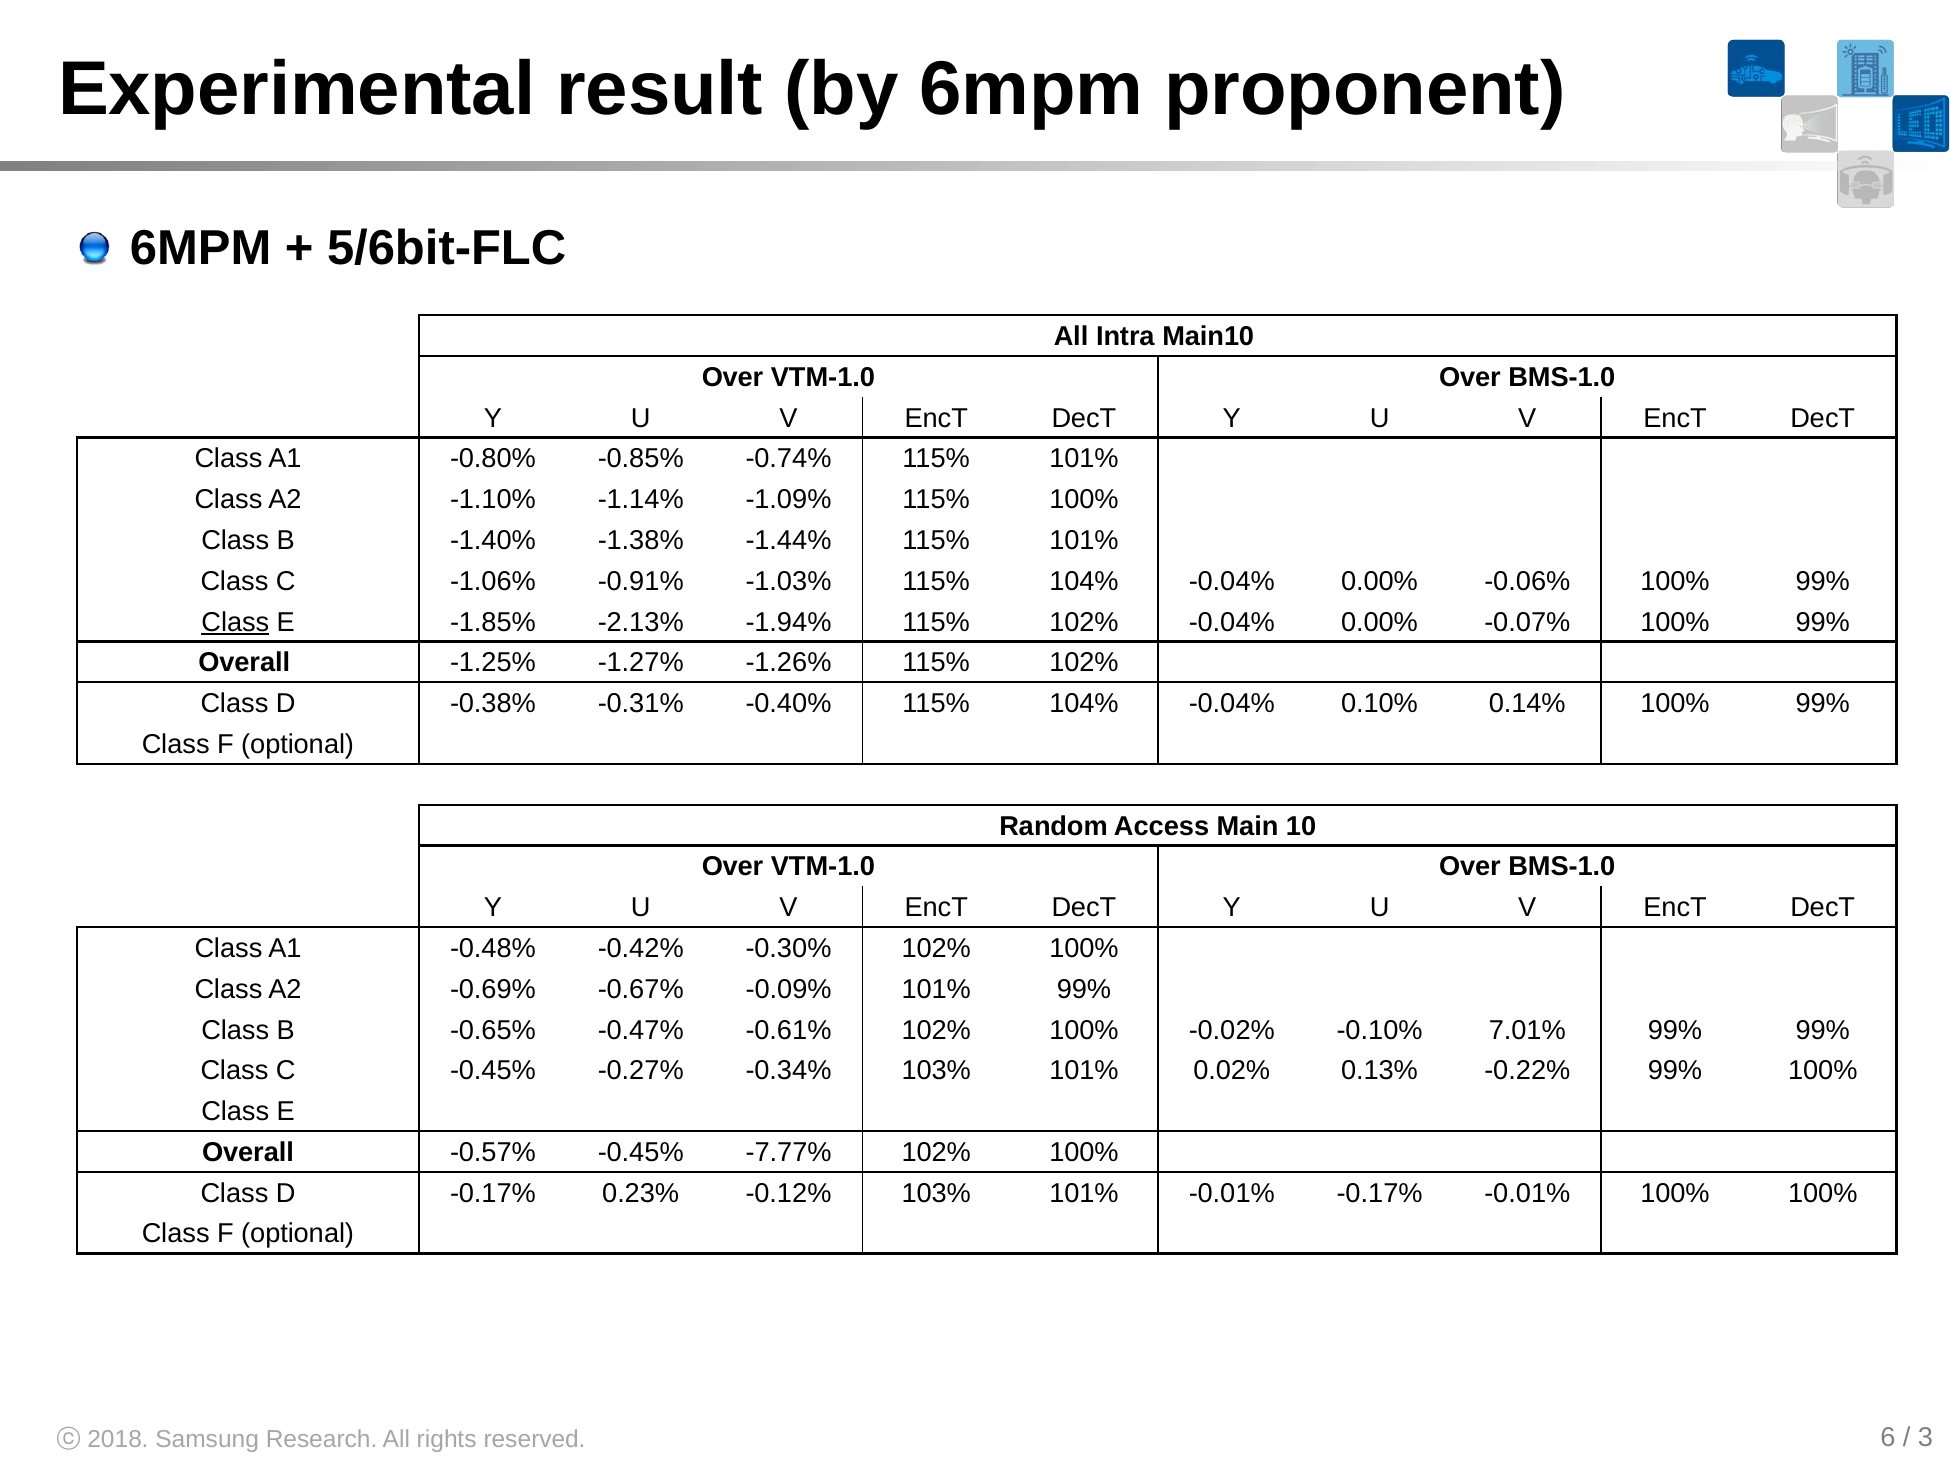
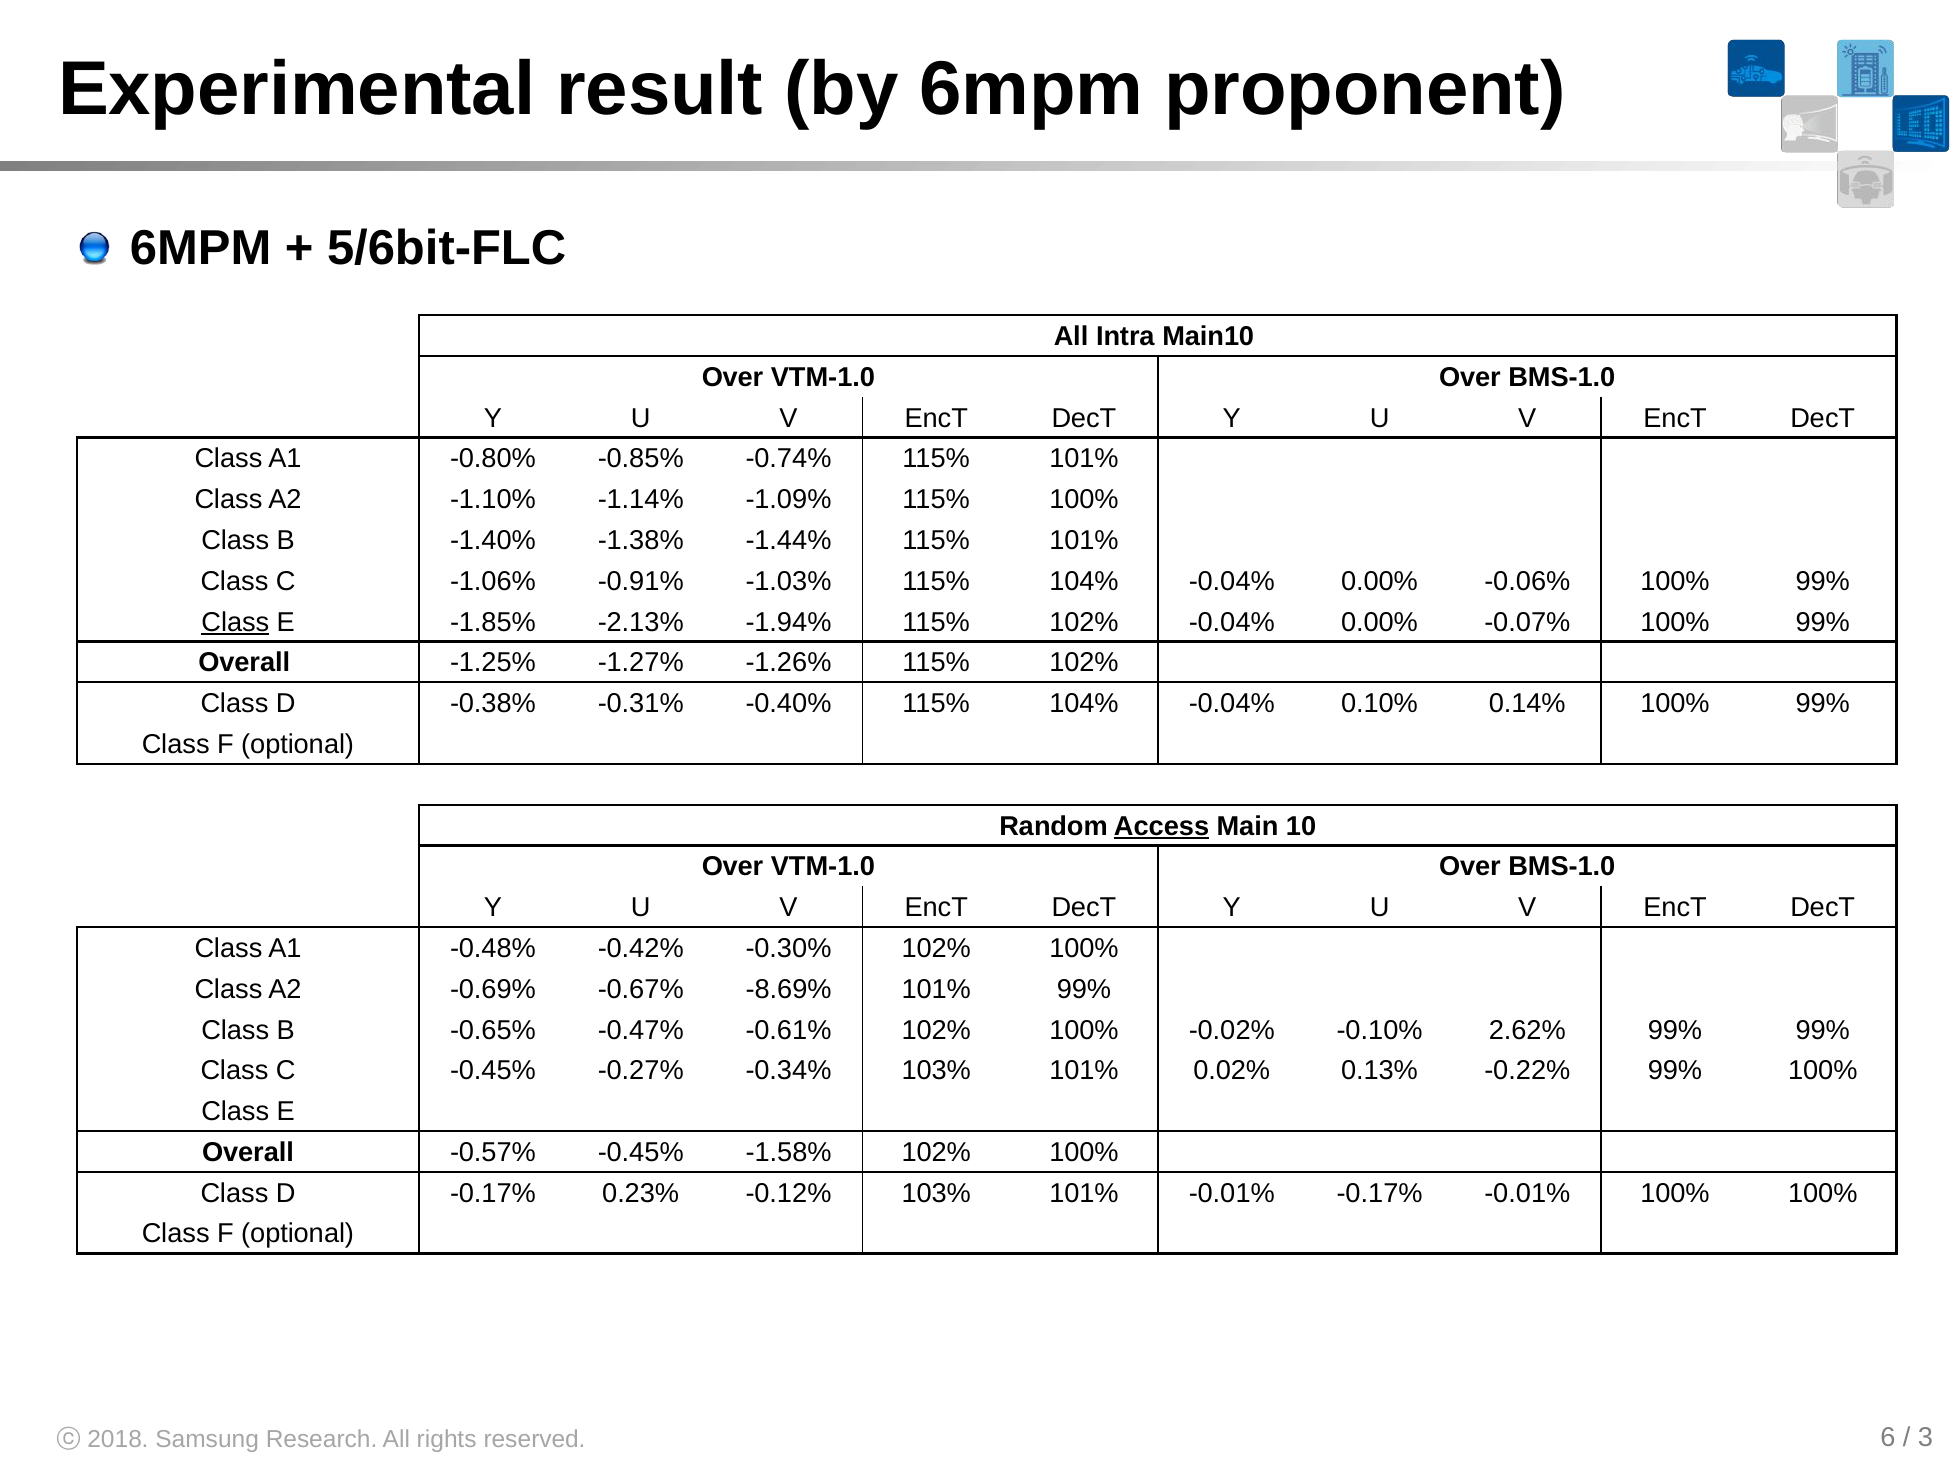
Access underline: none -> present (1162, 826)
-0.09%: -0.09% -> -8.69% (789, 989)
7.01%: 7.01% -> 2.62% (1527, 1030)
-7.77%: -7.77% -> -1.58% (789, 1153)
